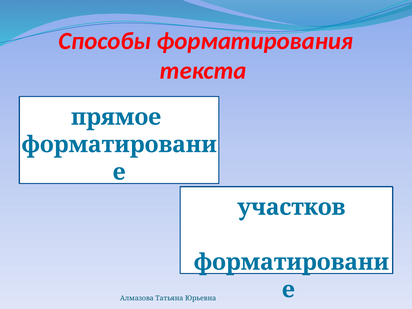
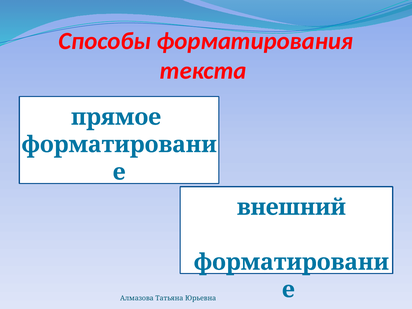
участков: участков -> внешний (291, 207)
